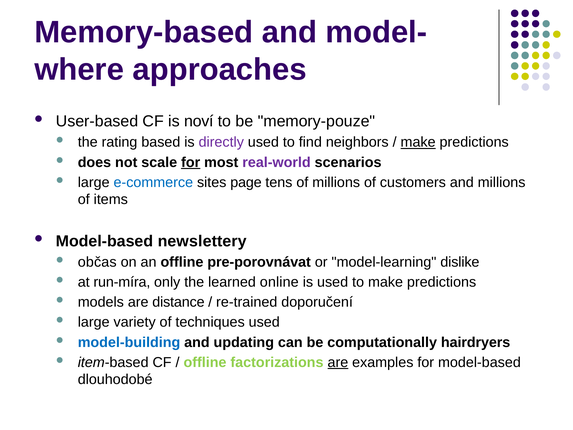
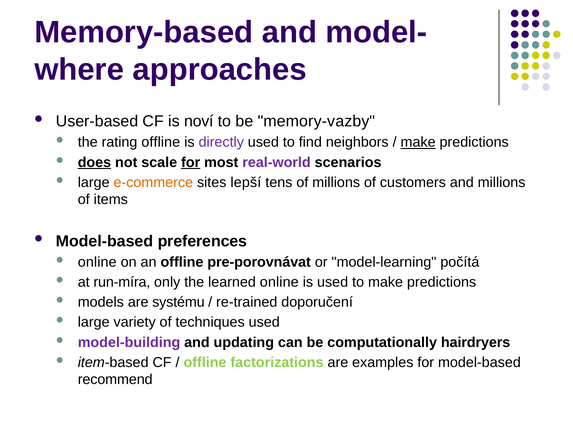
memory-pouze: memory-pouze -> memory-vazby (316, 121)
rating based: based -> offline (161, 142)
does underline: none -> present (94, 162)
e-commerce colour: blue -> orange (153, 182)
page: page -> lepší (246, 182)
newslettery: newslettery -> preferences (202, 241)
občas: občas -> online (97, 262)
dislike: dislike -> počítá (460, 262)
distance: distance -> systému (178, 302)
model-building colour: blue -> purple (129, 342)
are underline: present -> none (338, 362)
dlouhodobé: dlouhodobé -> recommend (115, 379)
